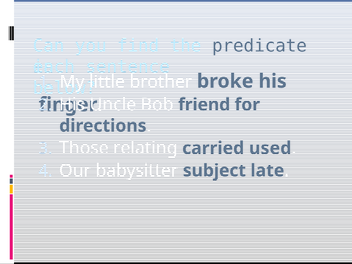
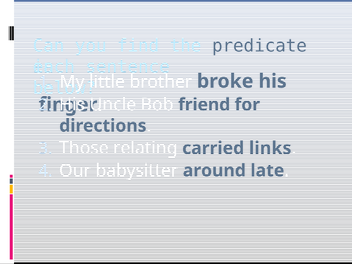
used: used -> links (270, 148)
subject: subject -> around (214, 171)
